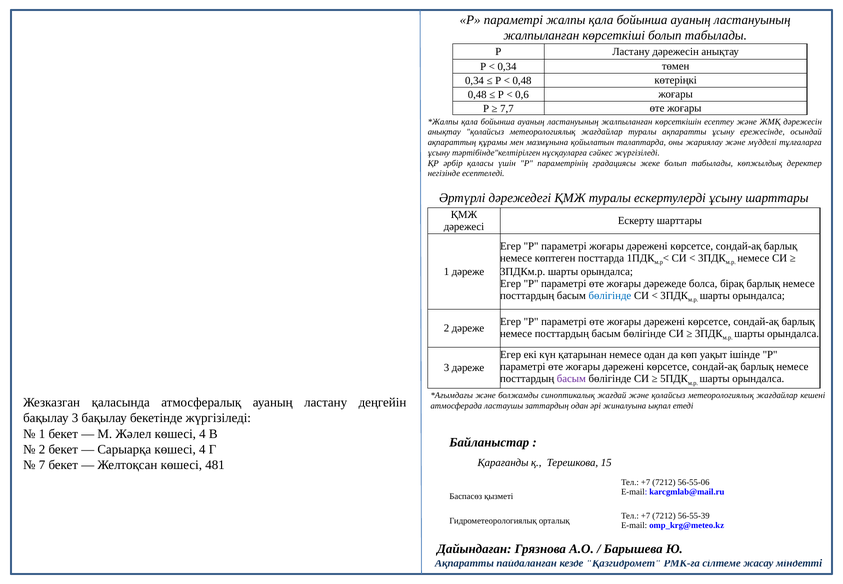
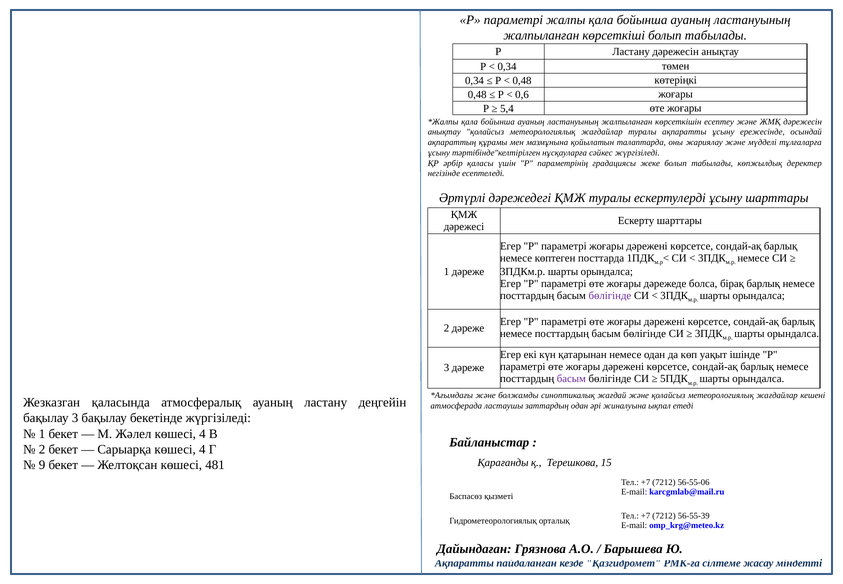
7,7: 7,7 -> 5,4 (507, 108)
бөлігінде colour: blue -> purple (610, 295)
7: 7 -> 9 (42, 465)
